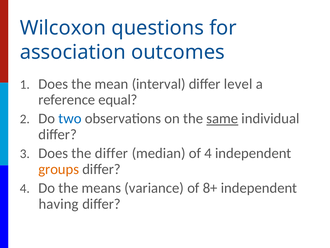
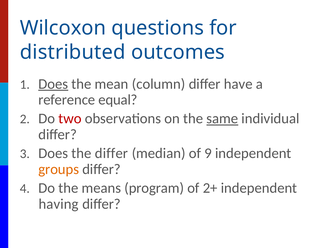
association: association -> distributed (73, 52)
Does underline: none -> present (53, 84)
interval: interval -> column (159, 84)
level: level -> have (238, 84)
two colour: blue -> red (70, 118)
of 4: 4 -> 9 (208, 153)
variance: variance -> program (154, 188)
8+: 8+ -> 2+ (210, 188)
